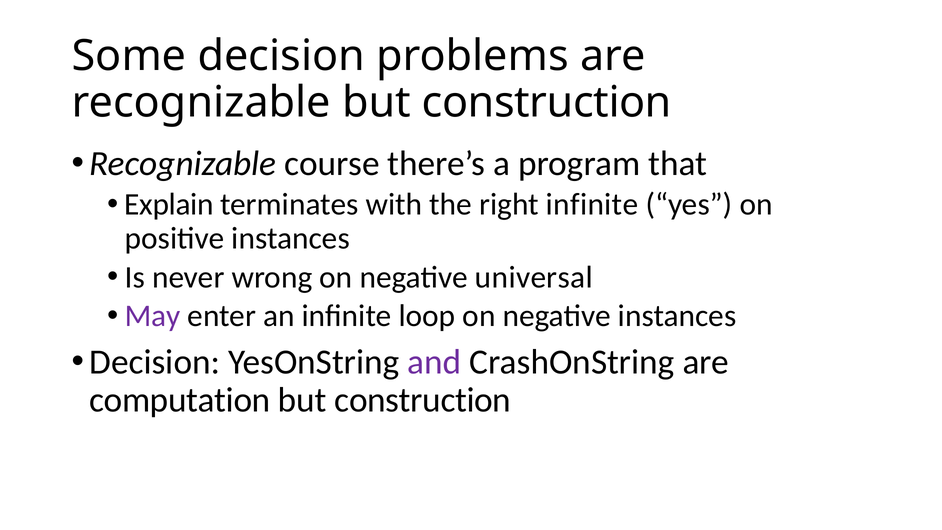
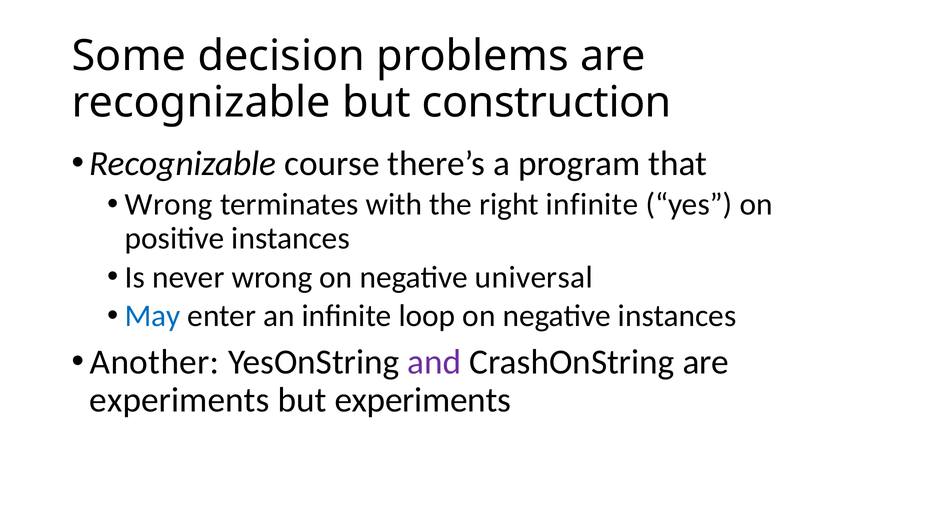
Explain: Explain -> Wrong (169, 204)
May colour: purple -> blue (153, 316)
Decision: Decision -> Another (155, 362)
computation: computation -> experiments (180, 400)
construction: construction -> experiments (423, 400)
